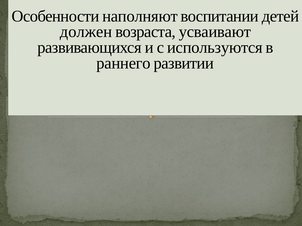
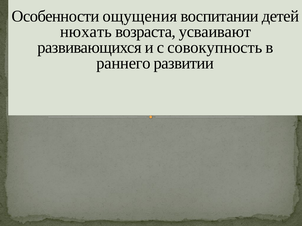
наполняют: наполняют -> ощущения (140, 16)
должен: должен -> нюхать (86, 32)
используются: используются -> совокупность (215, 48)
